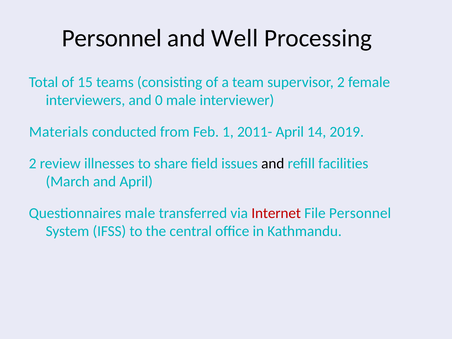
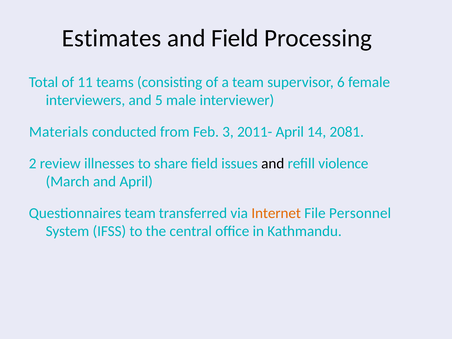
Personnel: Personnel -> Estimates (112, 38)
and Well: Well -> Field (235, 38)
15: 15 -> 11 (85, 82)
supervisor 2: 2 -> 6 (341, 82)
0: 0 -> 5 (159, 100)
1: 1 -> 3 (228, 132)
2019: 2019 -> 2081 (347, 132)
facilities: facilities -> violence (343, 164)
Questionnaires male: male -> team (140, 213)
Internet colour: red -> orange (276, 213)
